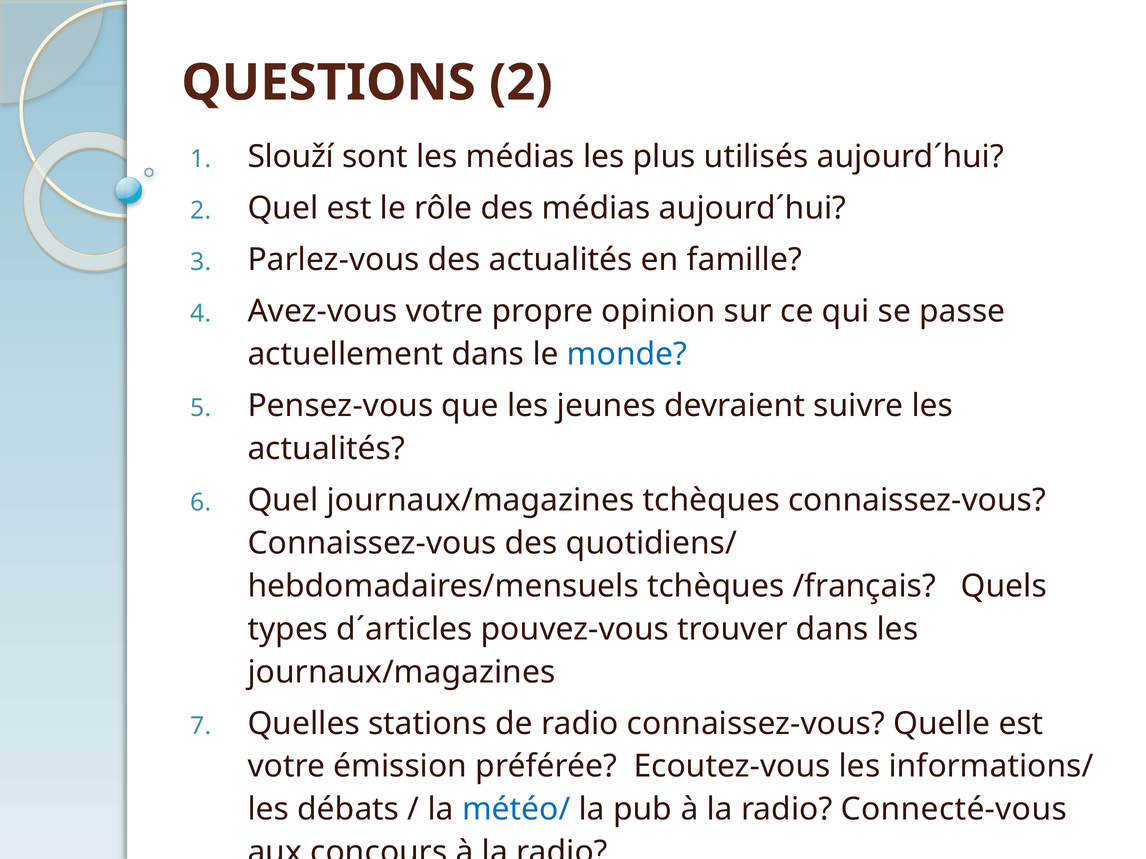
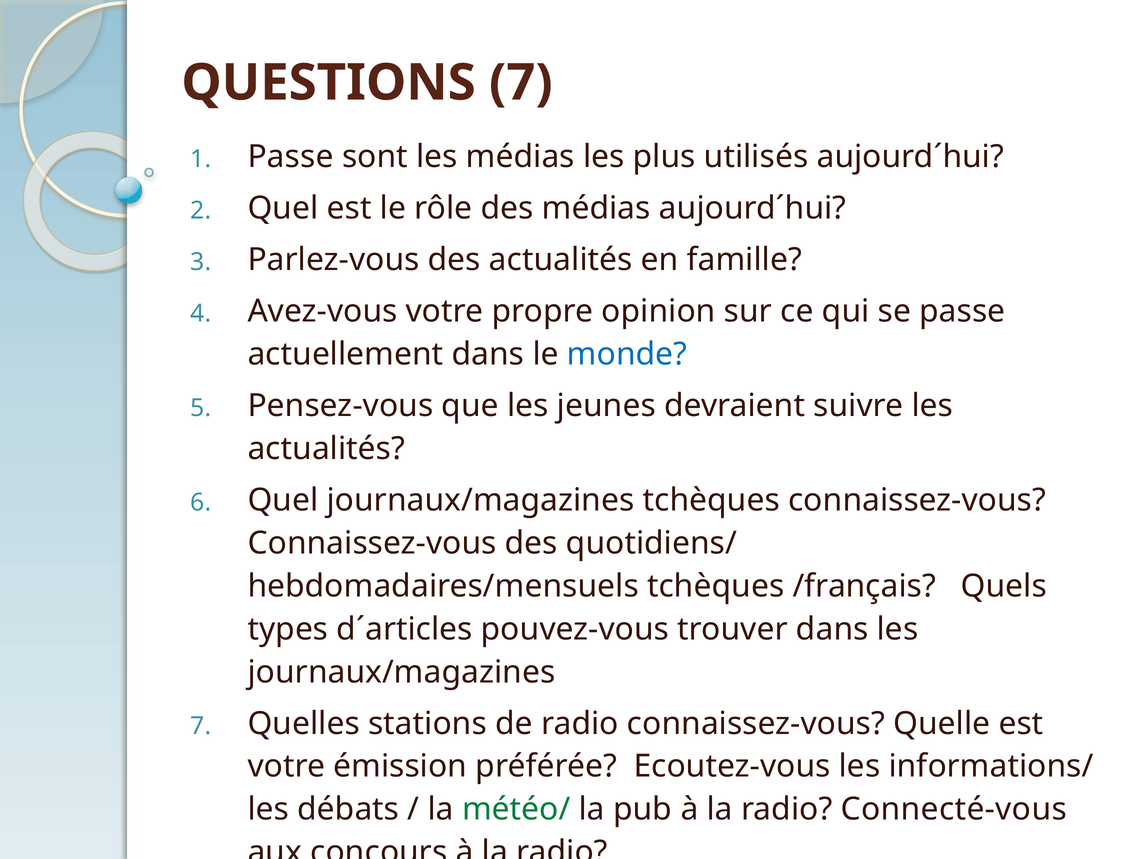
QUESTIONS 2: 2 -> 7 (521, 83)
1 Slouží: Slouží -> Passe (291, 157)
météo/ colour: blue -> green (516, 810)
